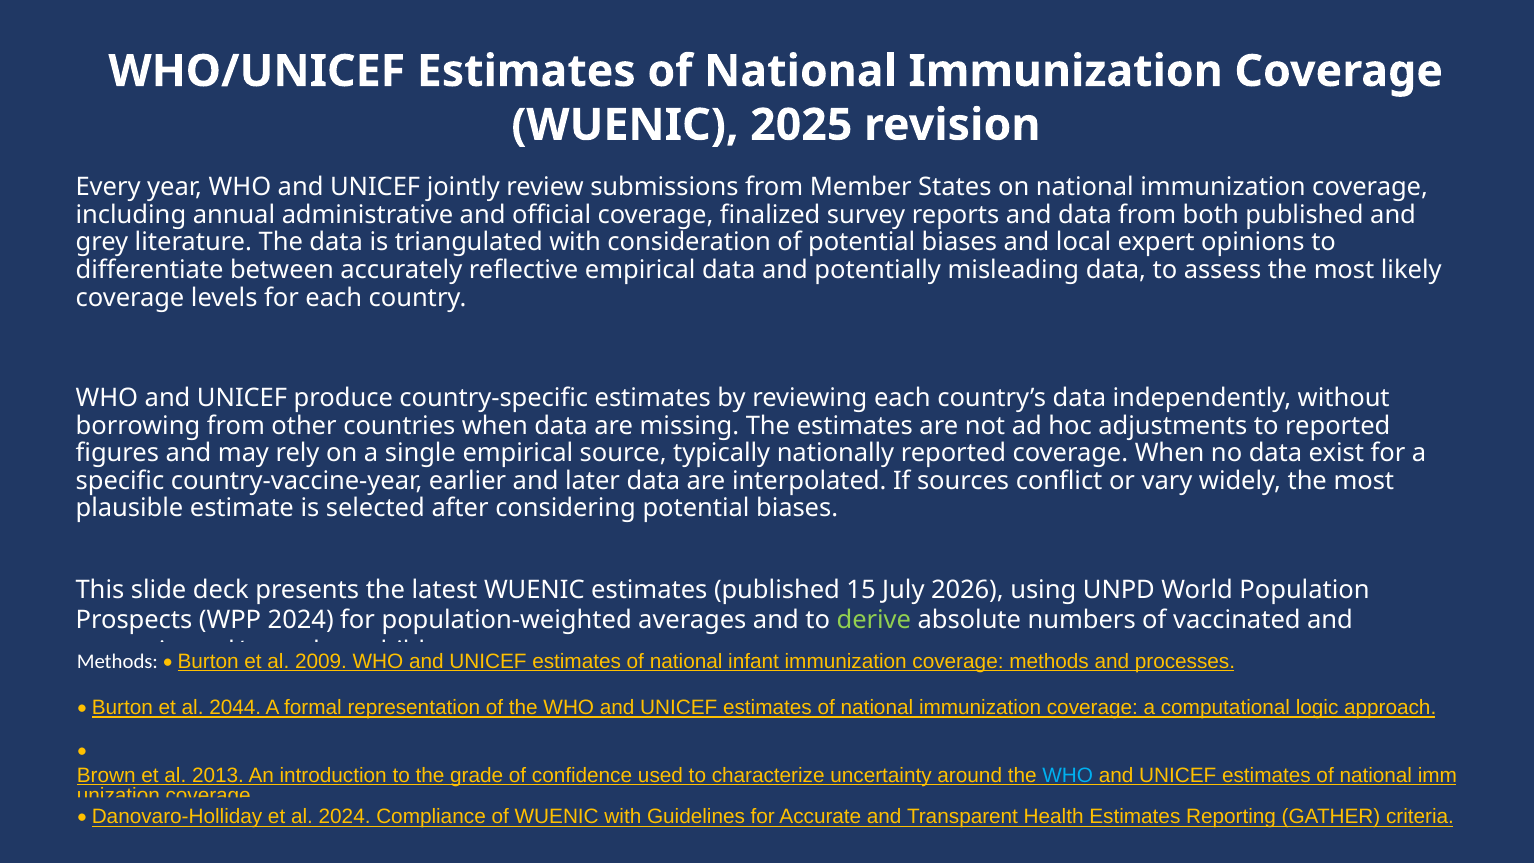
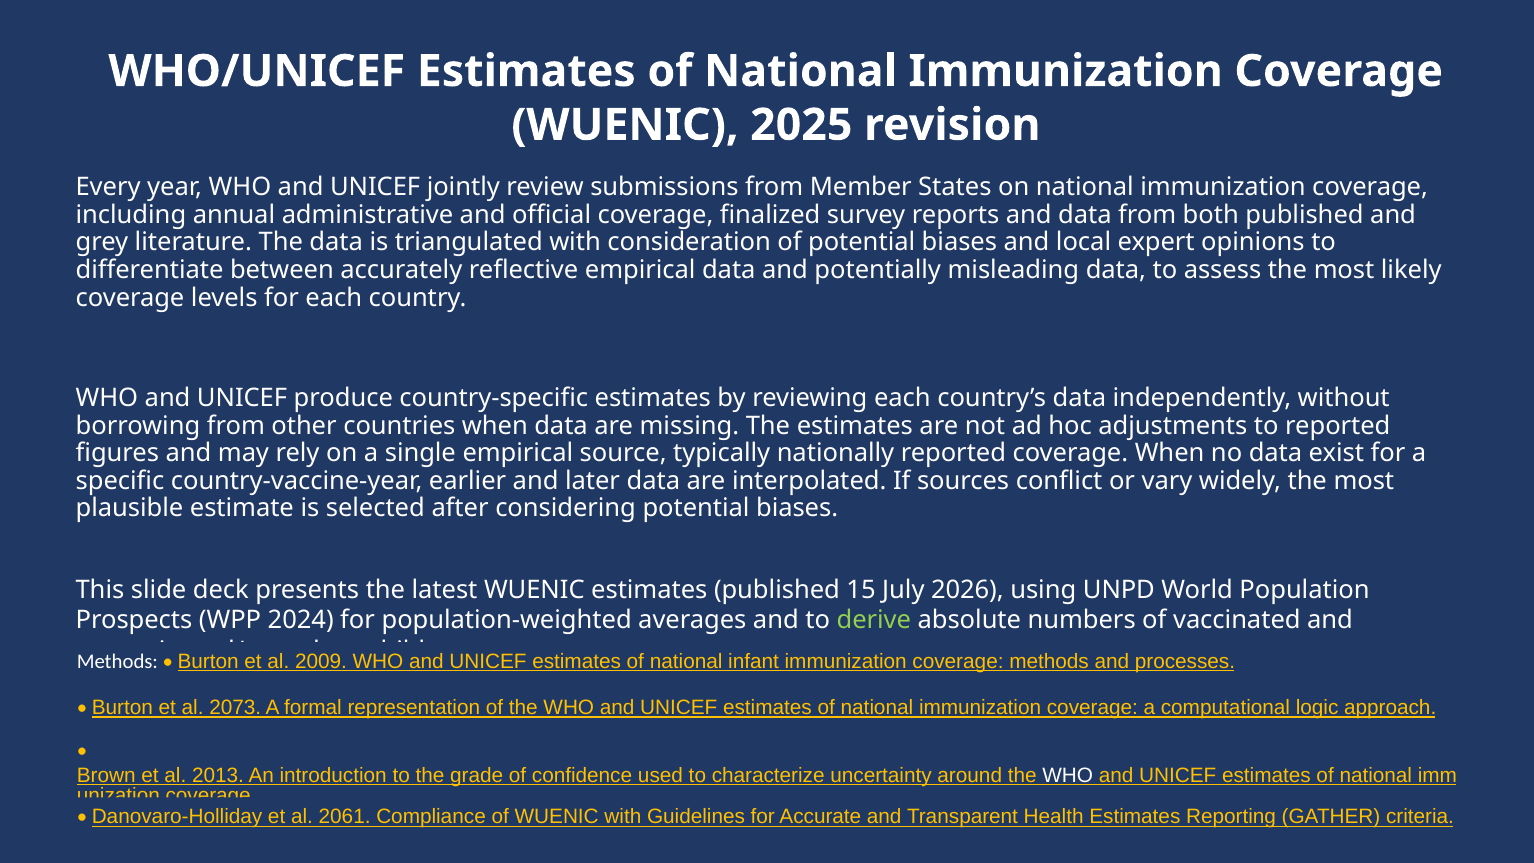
2044: 2044 -> 2073 (235, 708)
WHO colour: light blue -> white (1068, 775)
al 2024: 2024 -> 2061 (345, 817)
